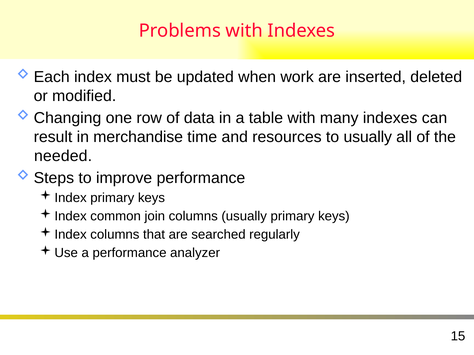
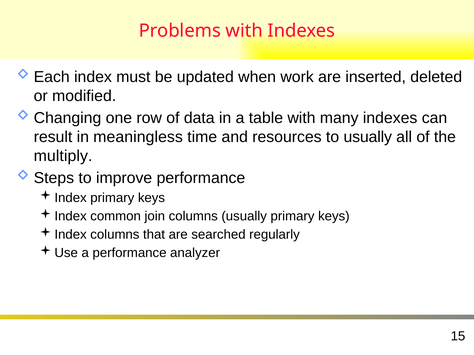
merchandise: merchandise -> meaningless (138, 137)
needed: needed -> multiply (63, 156)
